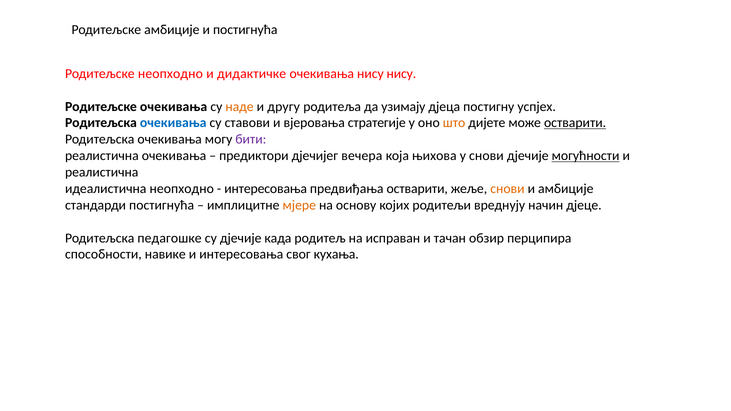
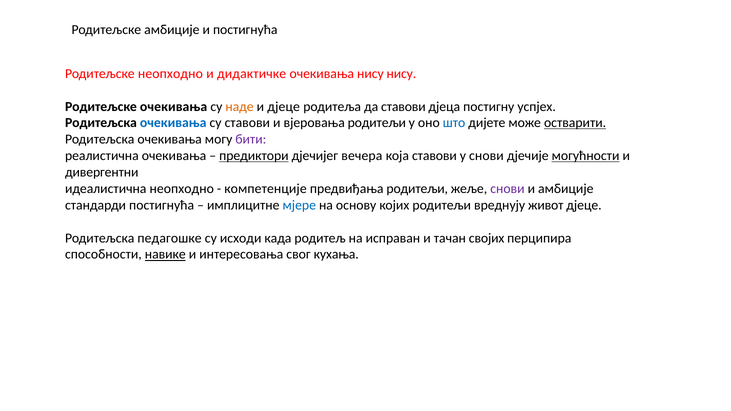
и другу: другу -> дјеце (284, 107)
да узимају: узимају -> ставови (403, 107)
вјеровања стратегије: стратегије -> родитељи (377, 123)
што colour: orange -> blue (454, 123)
предиктори underline: none -> present (254, 156)
која њихова: њихова -> ставови (434, 156)
реалистична: реалистична -> дивергентни (102, 172)
интересовања: интересовања -> компетенције (265, 189)
предвиђања остварити: остварити -> родитељи (417, 189)
снови colour: orange -> purple (507, 189)
мјере colour: orange -> blue (299, 205)
начин: начин -> живот (546, 205)
су дјечије: дјечије -> исходи (241, 238)
обзир: обзир -> својих (487, 238)
навике underline: none -> present (165, 255)
